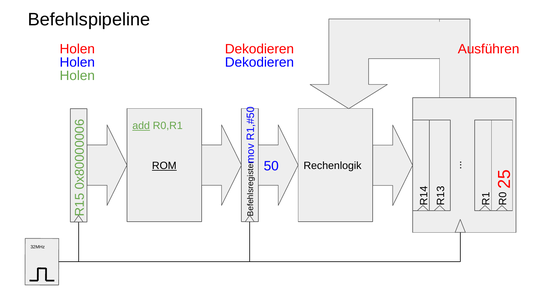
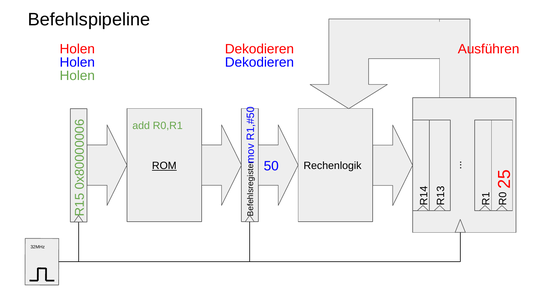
add underline: present -> none (141, 126)
